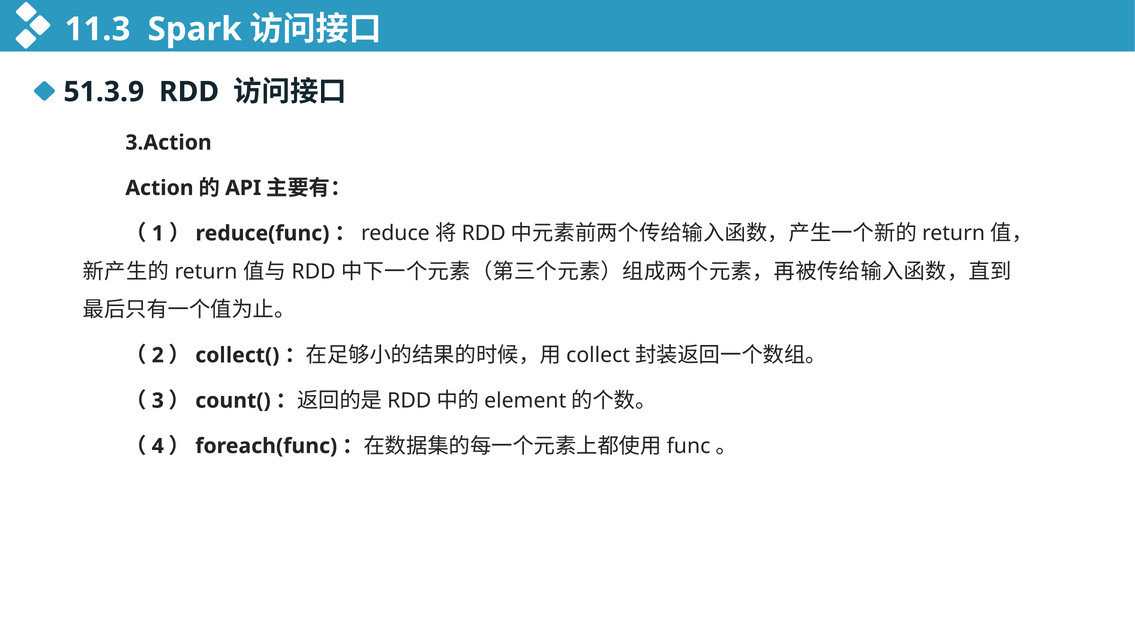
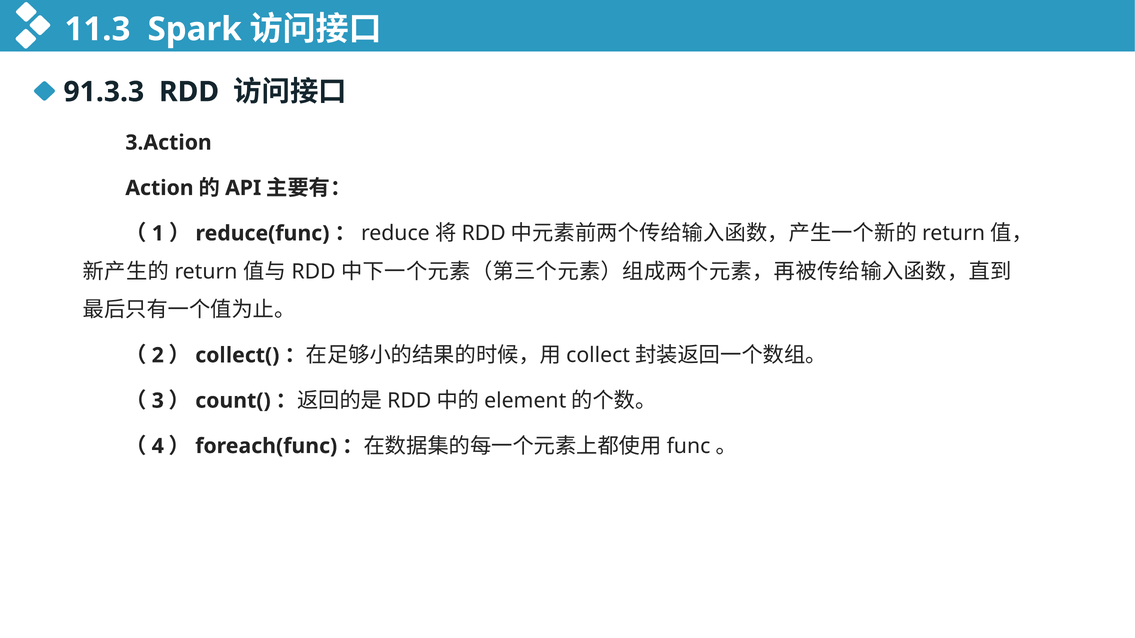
51.3.9: 51.3.9 -> 91.3.3 (104, 92)
